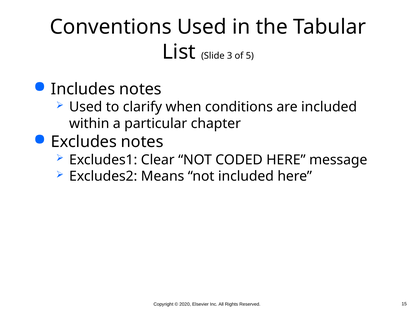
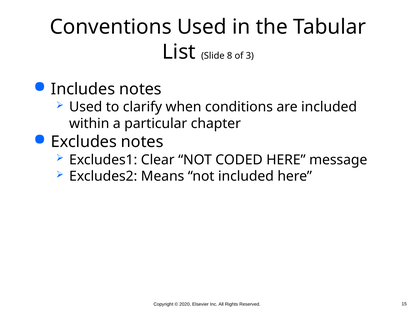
3: 3 -> 8 (230, 56)
5: 5 -> 3 (250, 56)
